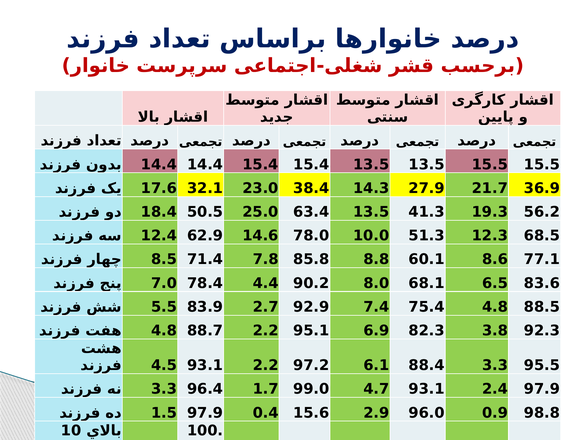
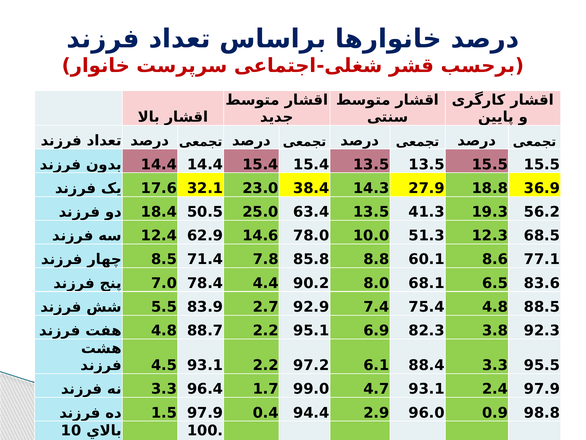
21.7: 21.7 -> 18.8 (490, 188)
15.6: 15.6 -> 94.4 (311, 412)
